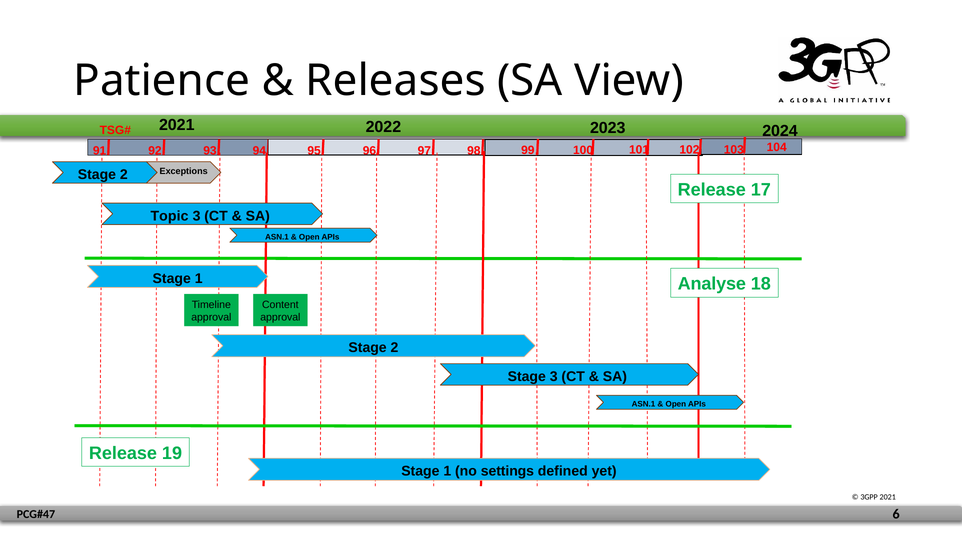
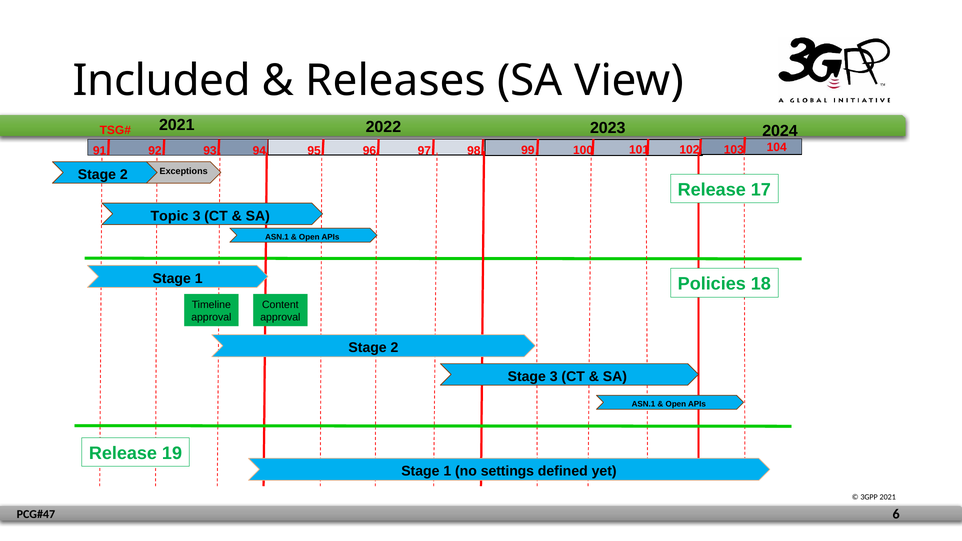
Patience: Patience -> Included (162, 81)
Analyse: Analyse -> Policies (712, 284)
